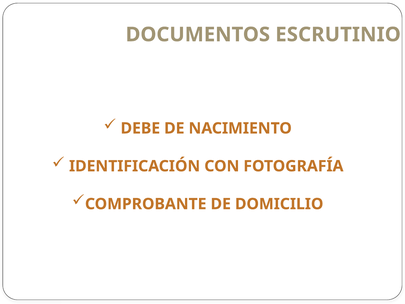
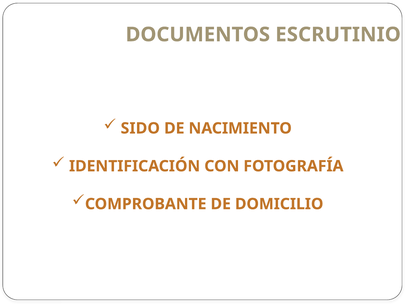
DEBE: DEBE -> SIDO (140, 128)
